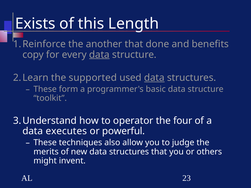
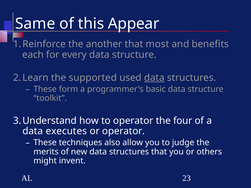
Exists: Exists -> Same (35, 24)
Length: Length -> Appear (134, 24)
done: done -> most (157, 44)
copy: copy -> each (33, 55)
data underline: present -> none (99, 55)
or powerful: powerful -> operator (124, 131)
